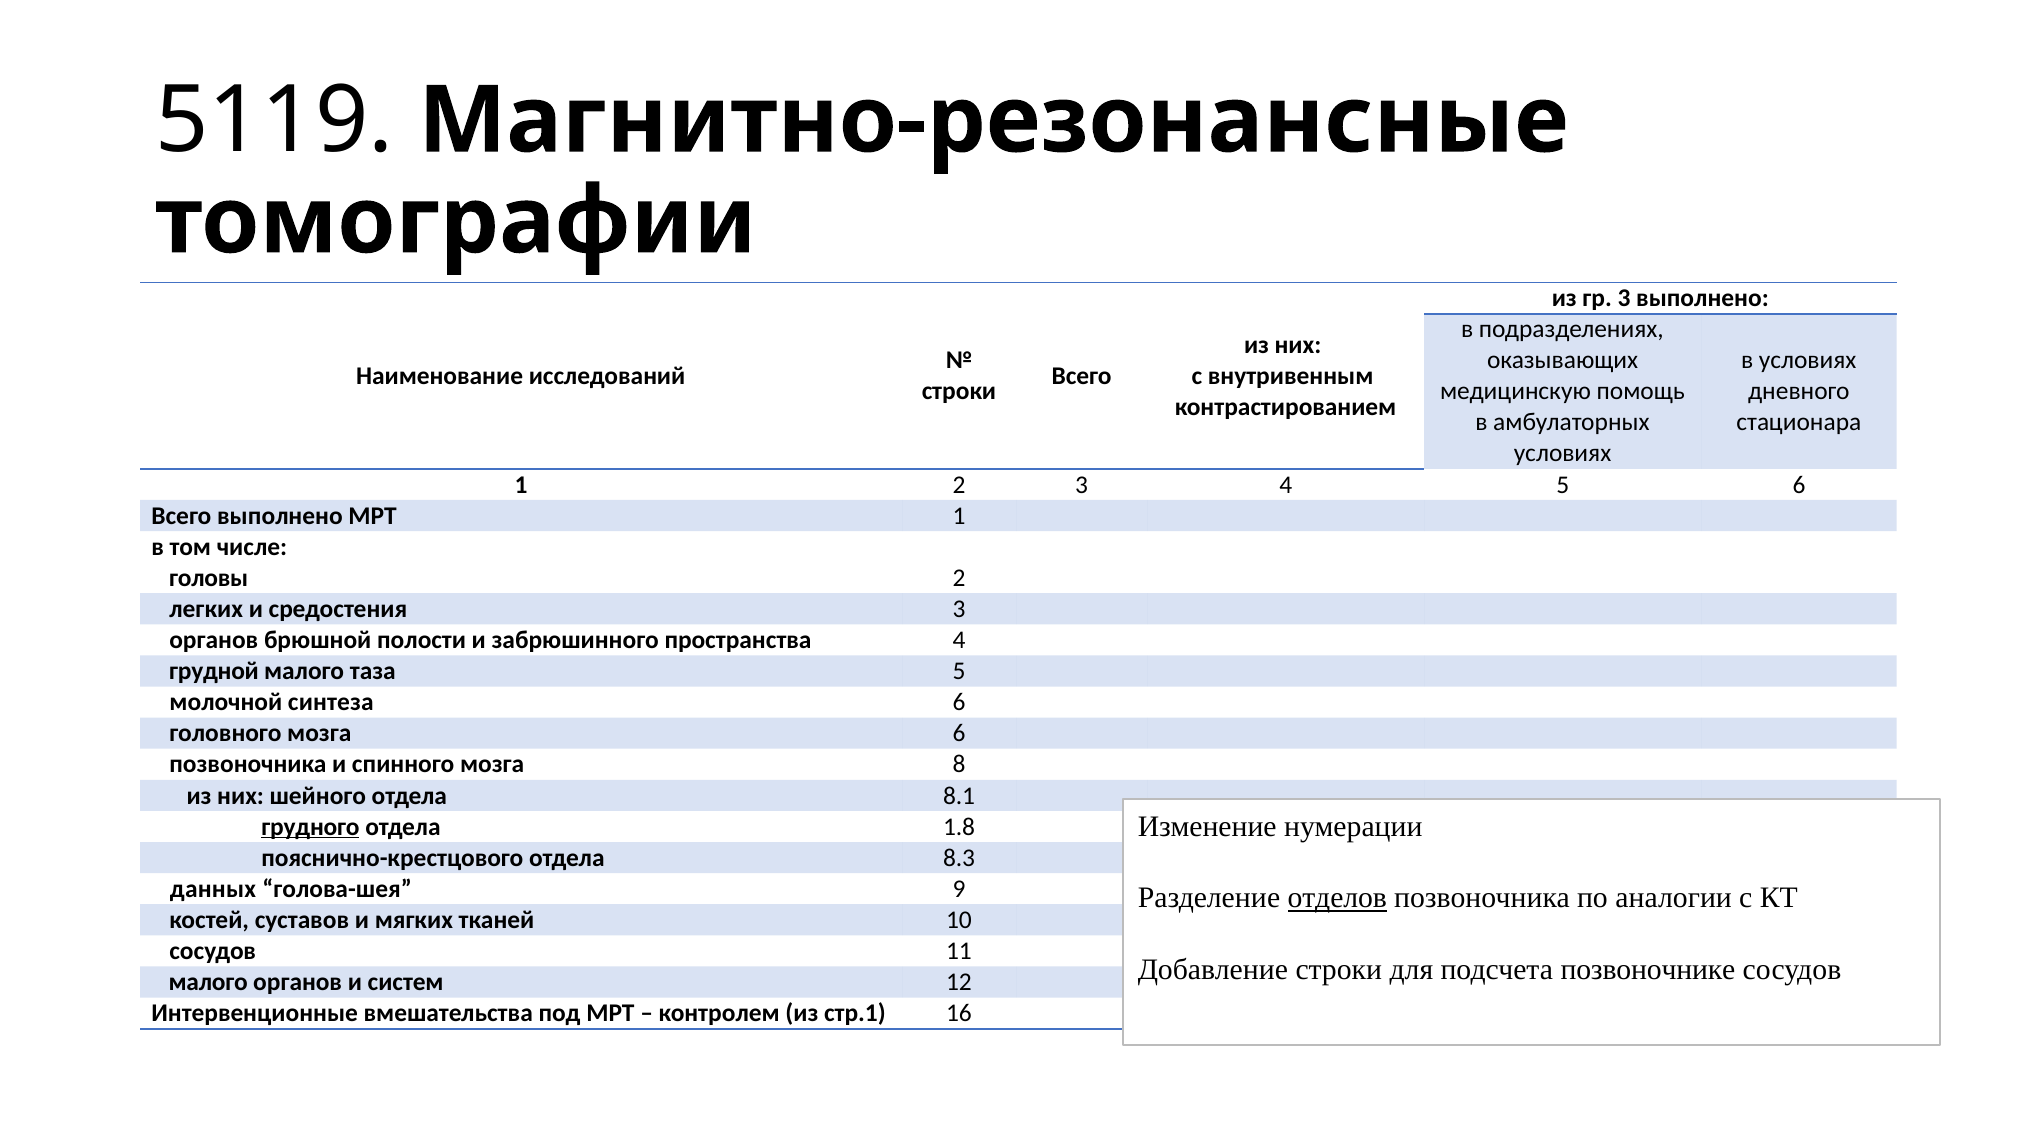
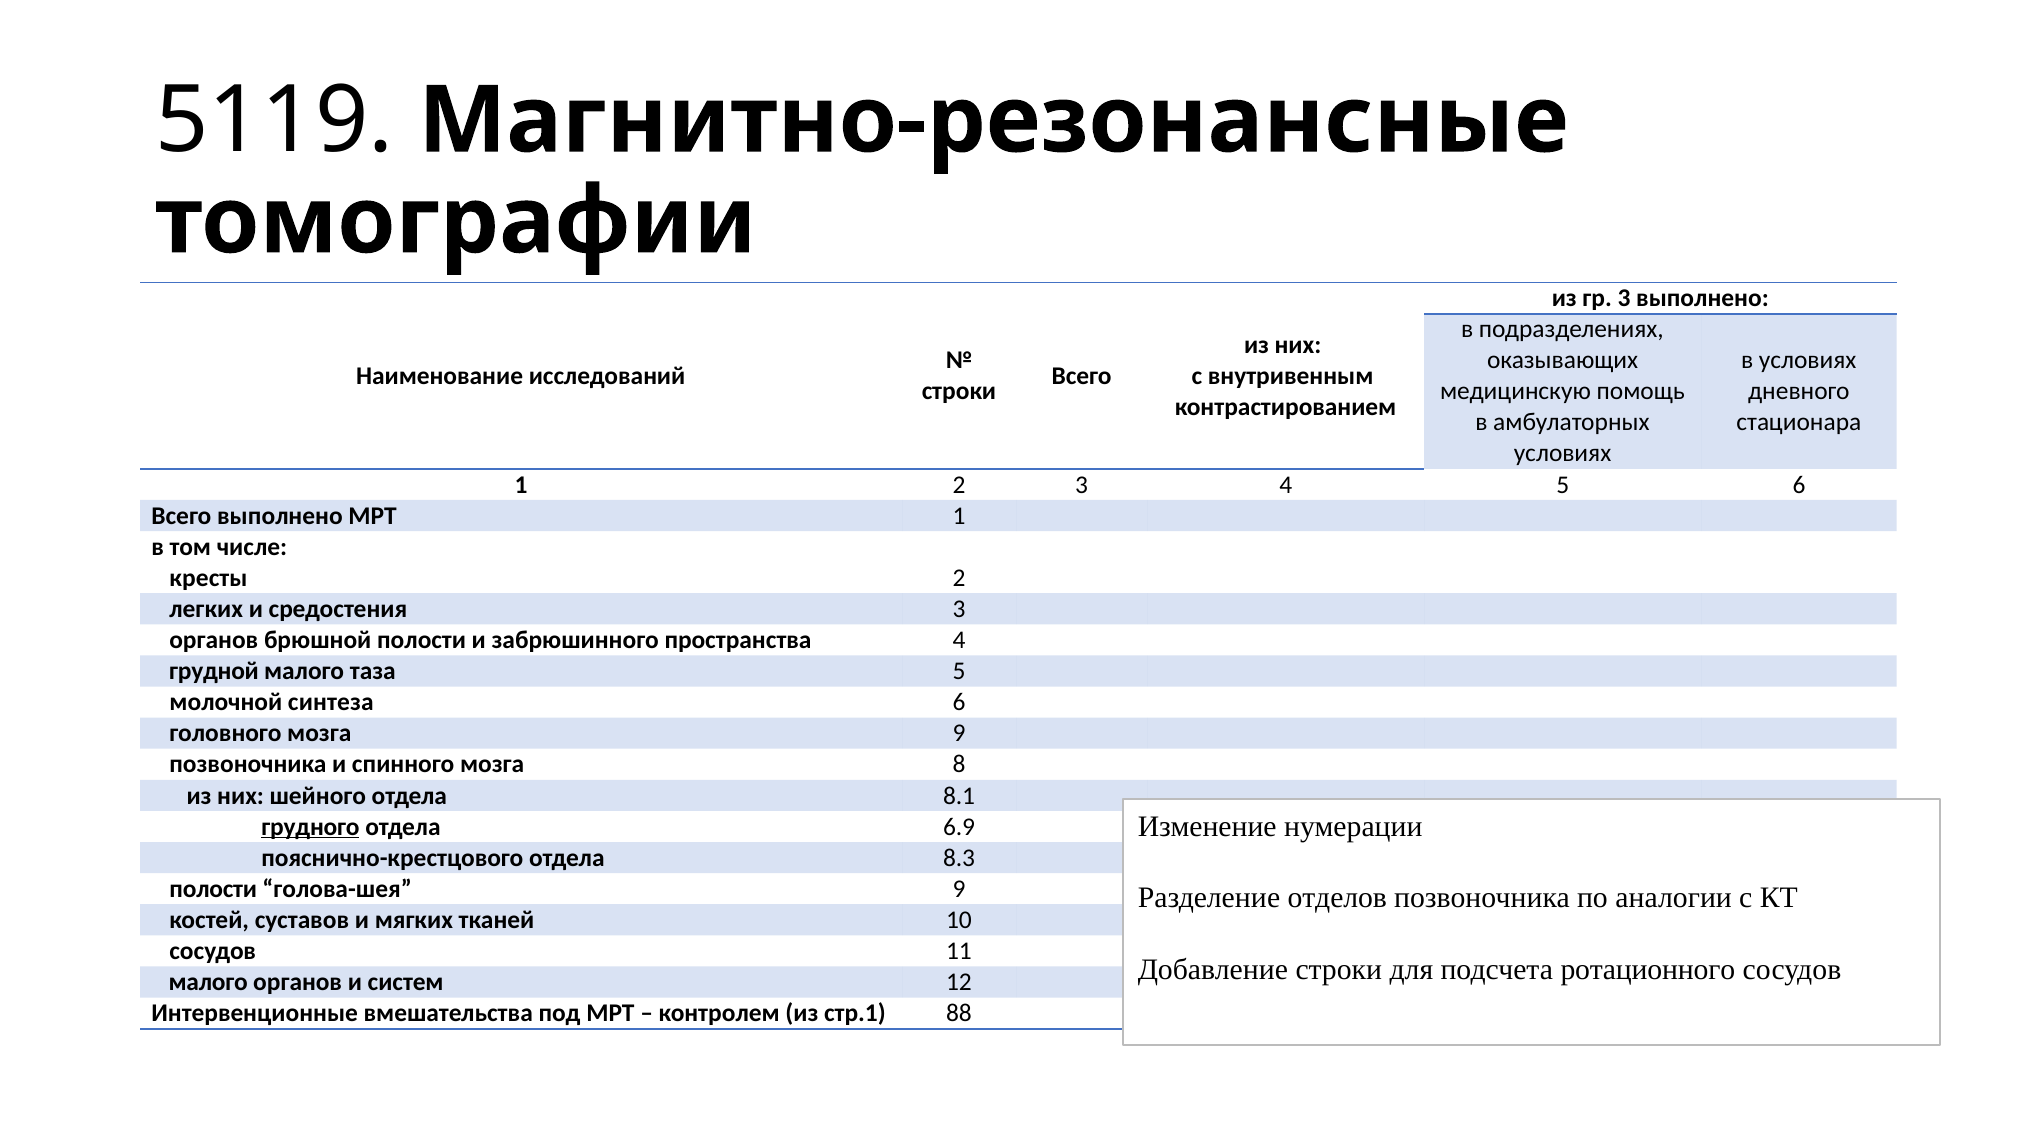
головы: головы -> кресты (209, 578)
мозга 6: 6 -> 9 (959, 733)
1.8: 1.8 -> 6.9 (959, 827)
данных: данных -> полости (213, 889)
отделов underline: present -> none (1337, 898)
позвоночнике: позвоночнике -> ротационного (1648, 969)
16: 16 -> 88 (959, 1013)
